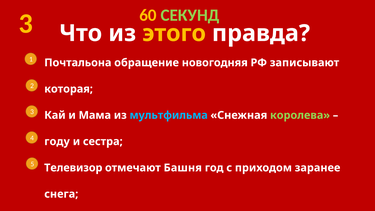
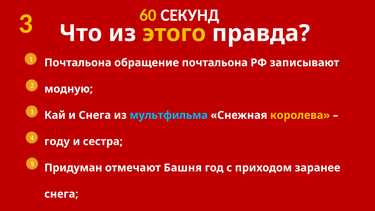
СЕКУНД colour: light green -> white (190, 15)
обращение новогодняя: новогодняя -> почтальона (215, 63)
которая: которая -> модную (69, 89)
и Мама: Мама -> Снега (95, 115)
королева colour: light green -> yellow (300, 115)
Телевизор: Телевизор -> Придуман (73, 168)
